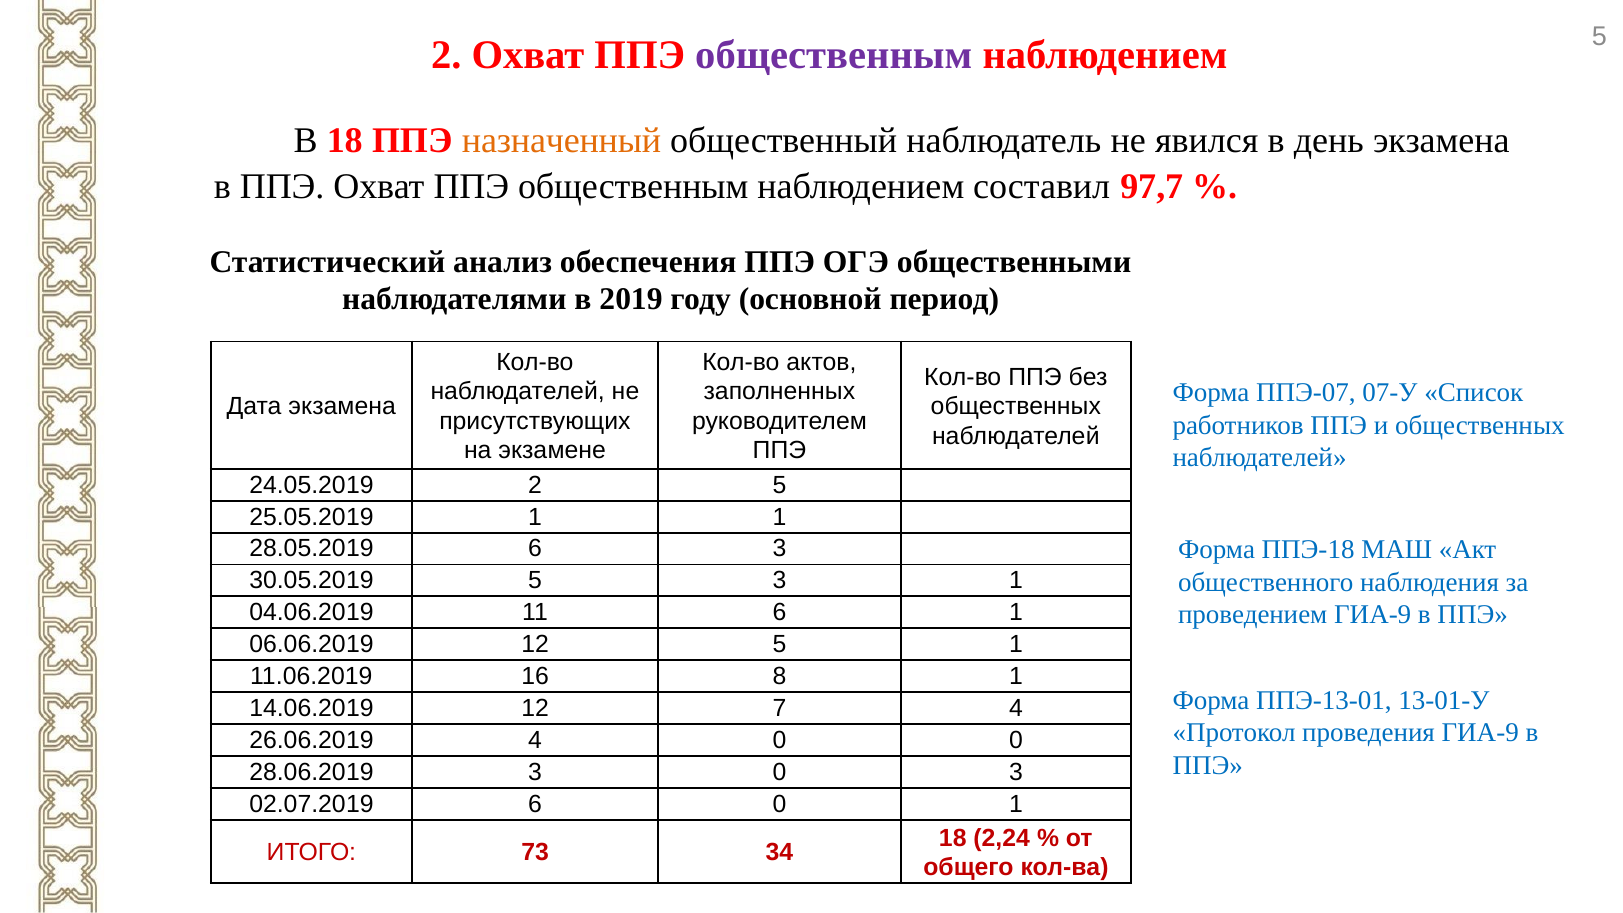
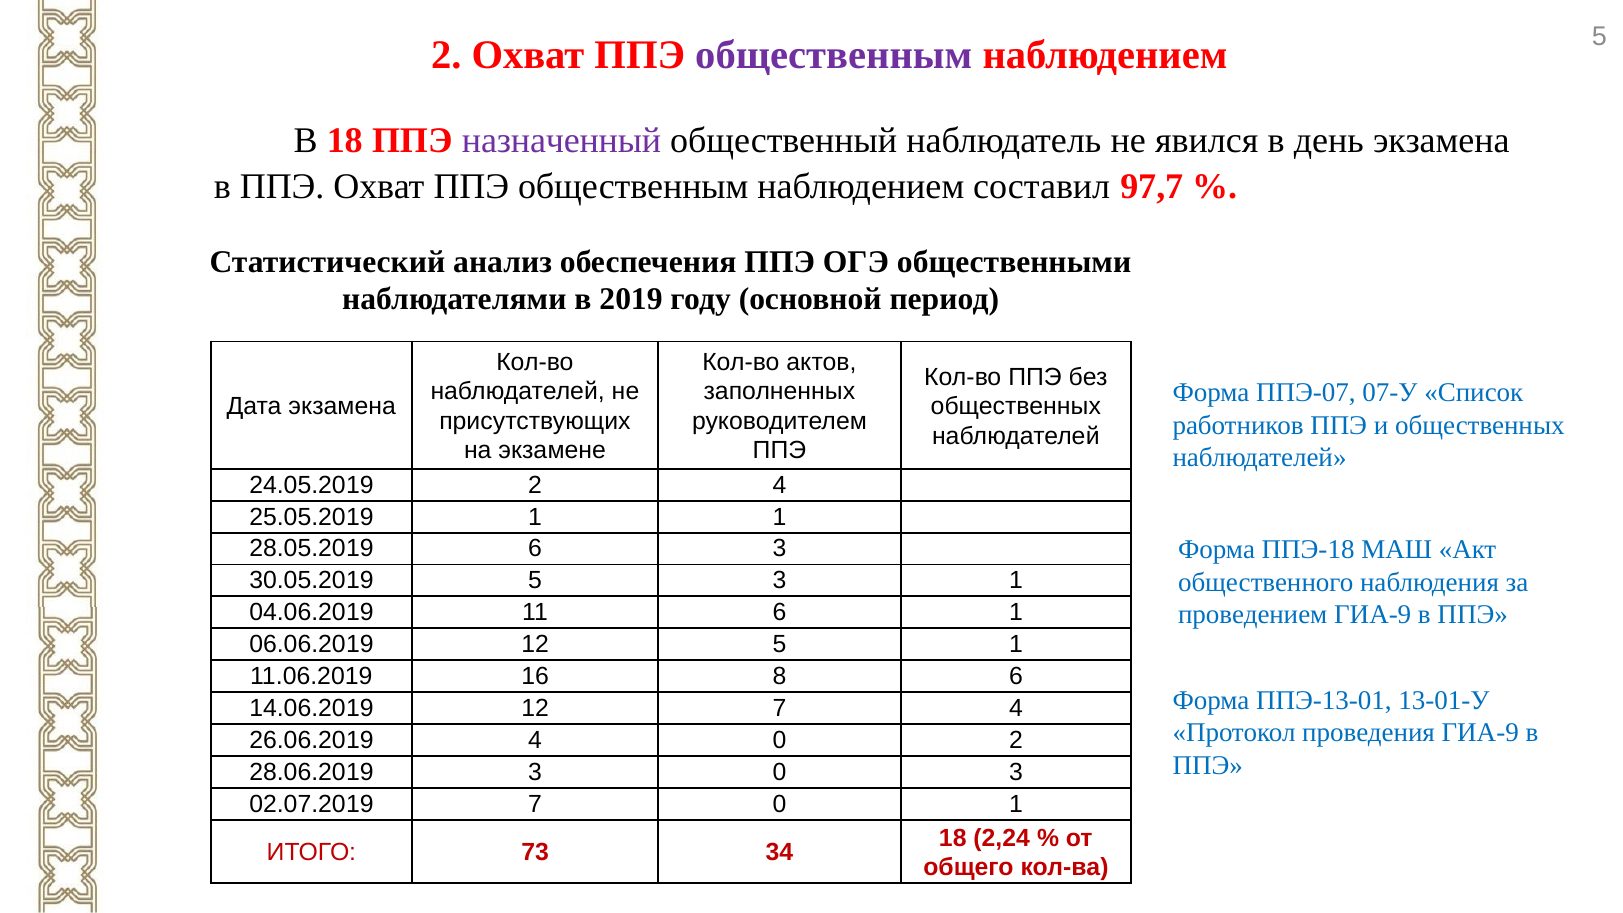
назначенный colour: orange -> purple (562, 141)
2 5: 5 -> 4 (779, 485)
8 1: 1 -> 6 (1016, 676)
0 0: 0 -> 2 (1016, 740)
02.07.2019 6: 6 -> 7 (535, 804)
